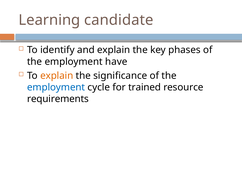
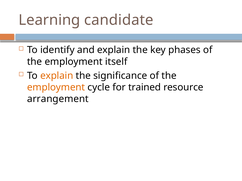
have: have -> itself (116, 62)
employment colour: blue -> orange (56, 88)
requirements: requirements -> arrangement (58, 99)
